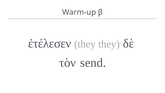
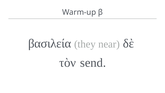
ἐτέλεσεν: ἐτέλεσεν -> βασιλεία (50, 43)
they they: they -> near (109, 44)
